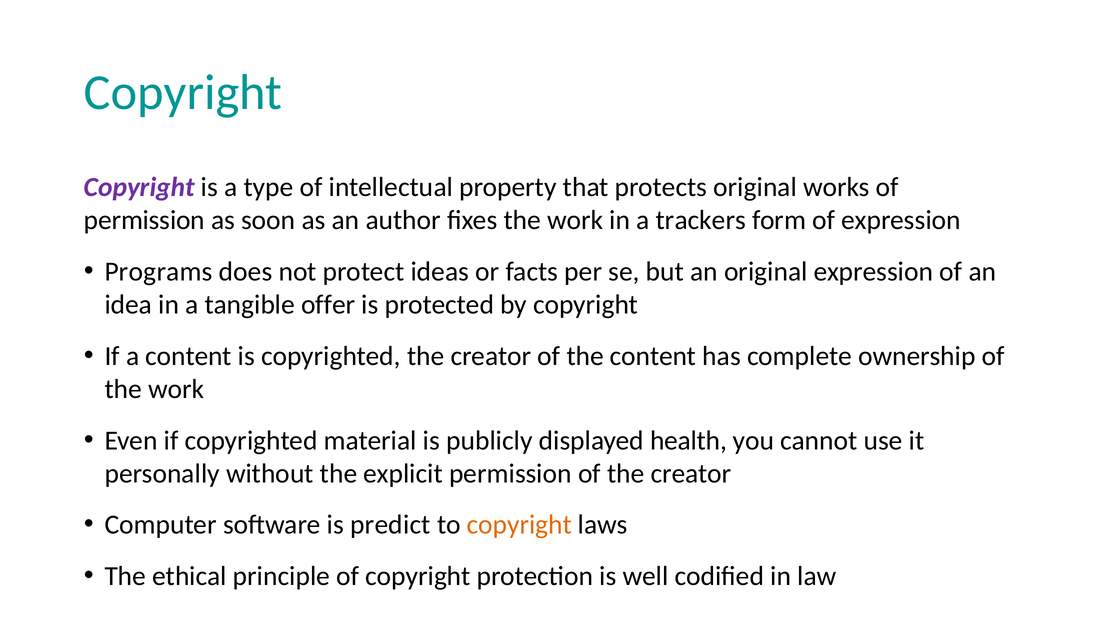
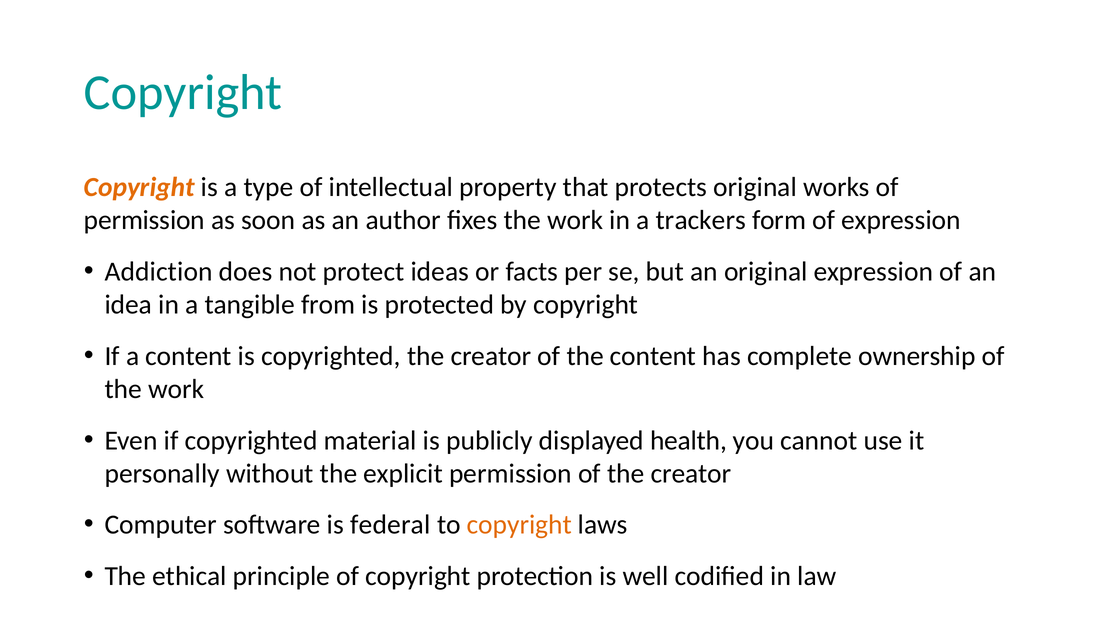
Copyright colour: purple -> orange (139, 187)
Programs: Programs -> Addiction (159, 272)
offer: offer -> from (328, 305)
predict: predict -> federal (390, 525)
